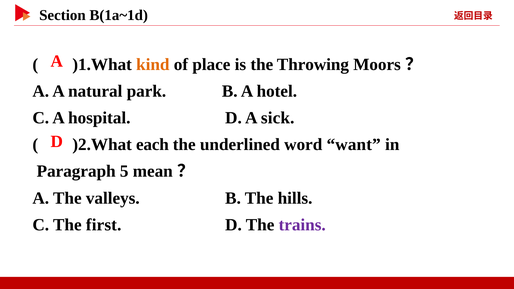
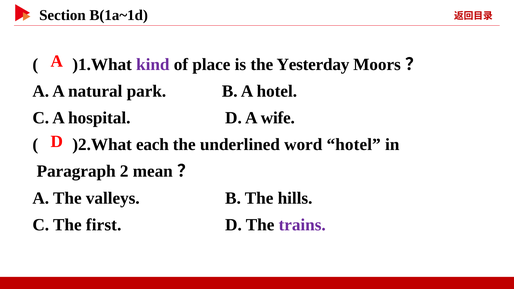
kind colour: orange -> purple (153, 65)
Throwing: Throwing -> Yesterday (313, 65)
sick: sick -> wife (278, 118)
word want: want -> hotel (354, 145)
5: 5 -> 2 (124, 171)
